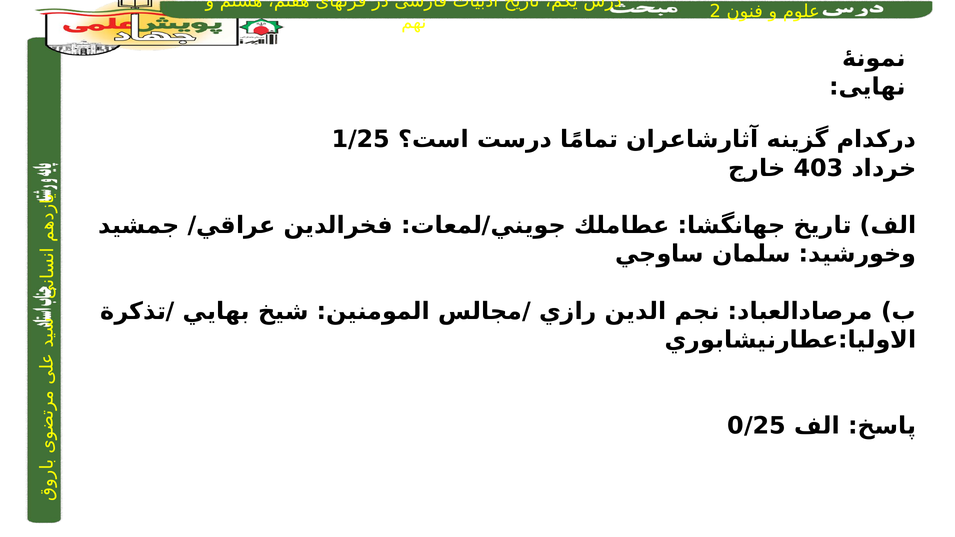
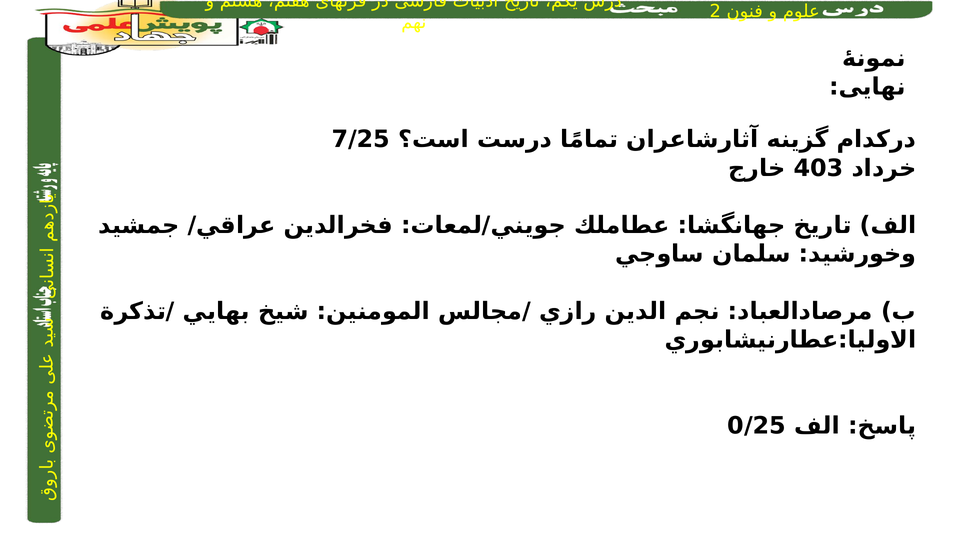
1/25: 1/25 -> 7/25 (361, 140)
